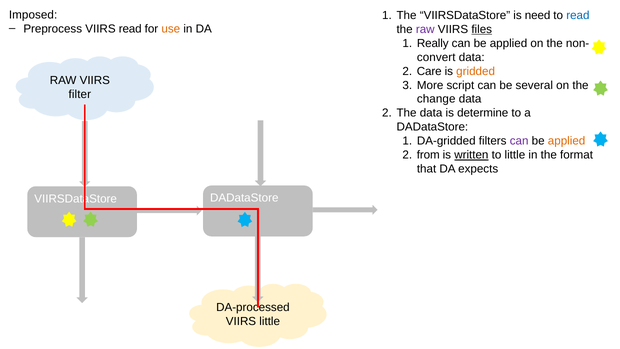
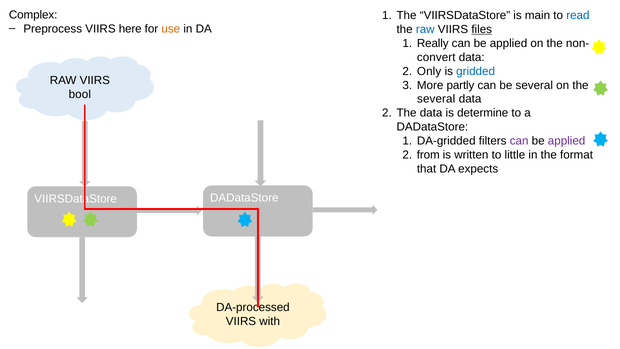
Imposed: Imposed -> Complex (33, 15)
need: need -> main (538, 15)
VIIRS read: read -> here (130, 29)
raw colour: purple -> blue (425, 29)
Care: Care -> Only (429, 71)
gridded colour: orange -> blue (476, 71)
script: script -> partly (460, 85)
filter: filter -> bool (80, 94)
change: change -> several (436, 99)
applied colour: orange -> purple (567, 141)
written underline: present -> none (471, 155)
VIIRS little: little -> with (270, 321)
